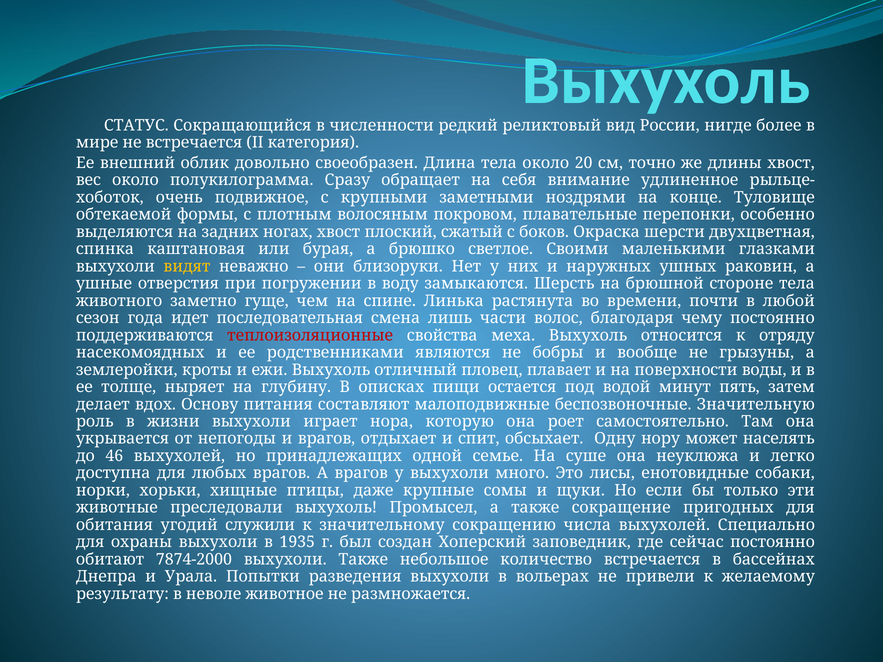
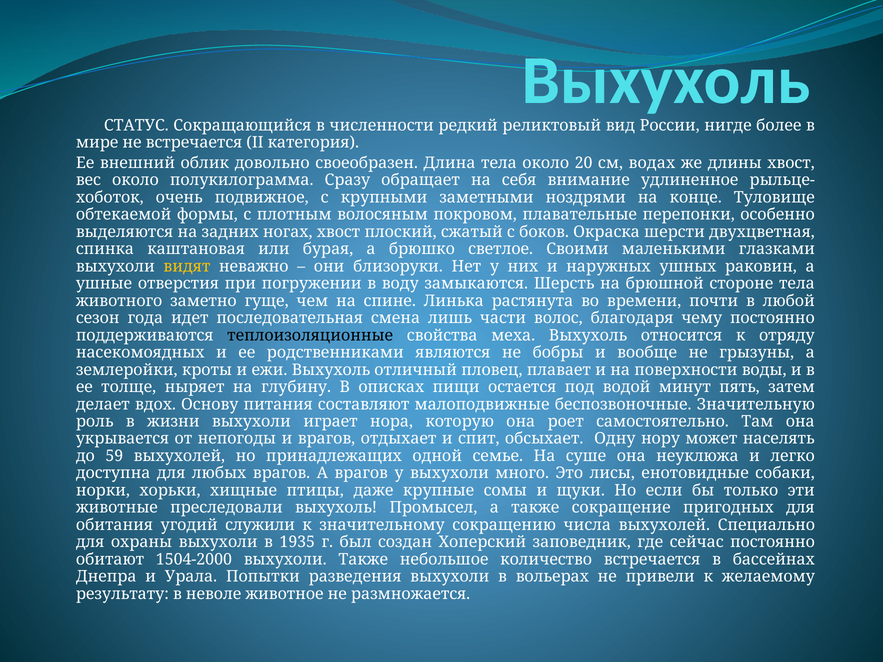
точно: точно -> водах (652, 163)
теплоизоляционные colour: red -> black (310, 335)
46: 46 -> 59 (114, 456)
7874-2000: 7874-2000 -> 1504-2000 (194, 560)
